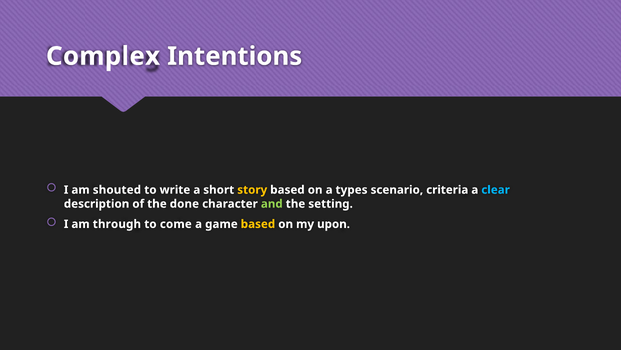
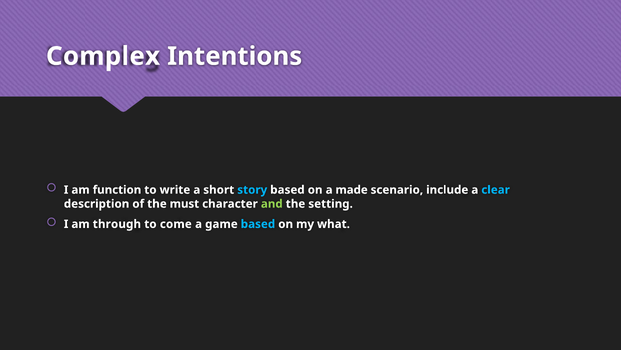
shouted: shouted -> function (117, 190)
story colour: yellow -> light blue (252, 190)
types: types -> made (352, 190)
criteria: criteria -> include (447, 190)
done: done -> must (184, 203)
based colour: yellow -> light blue (258, 224)
upon: upon -> what (334, 224)
